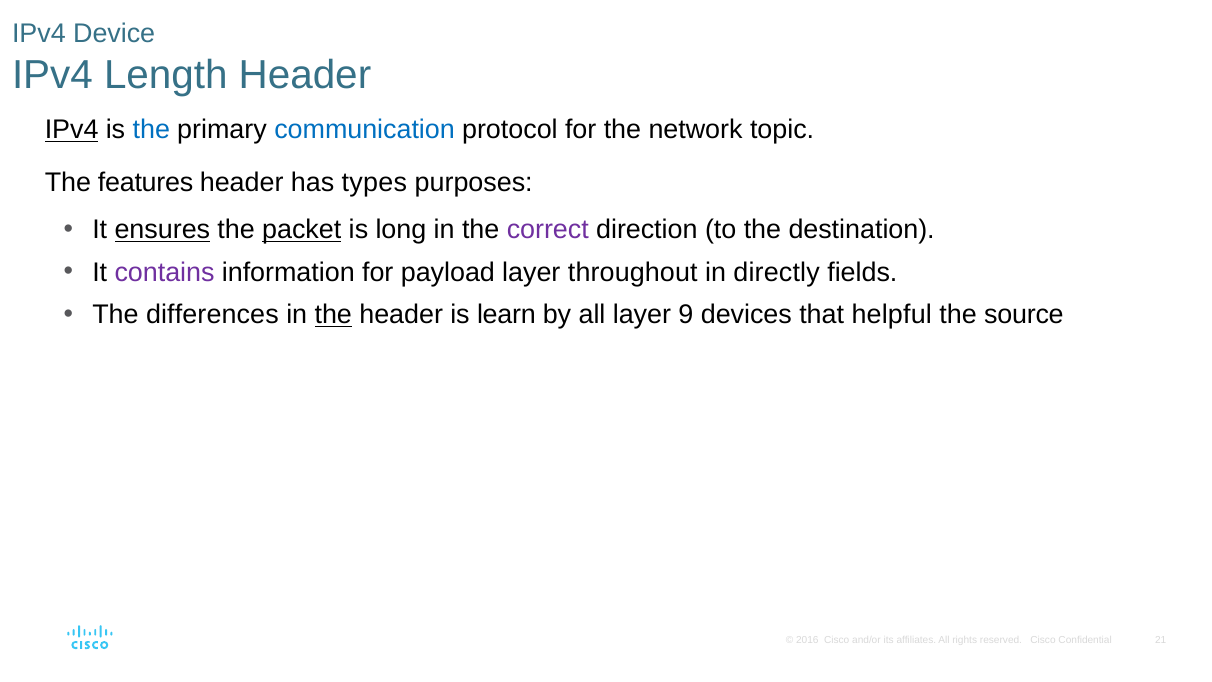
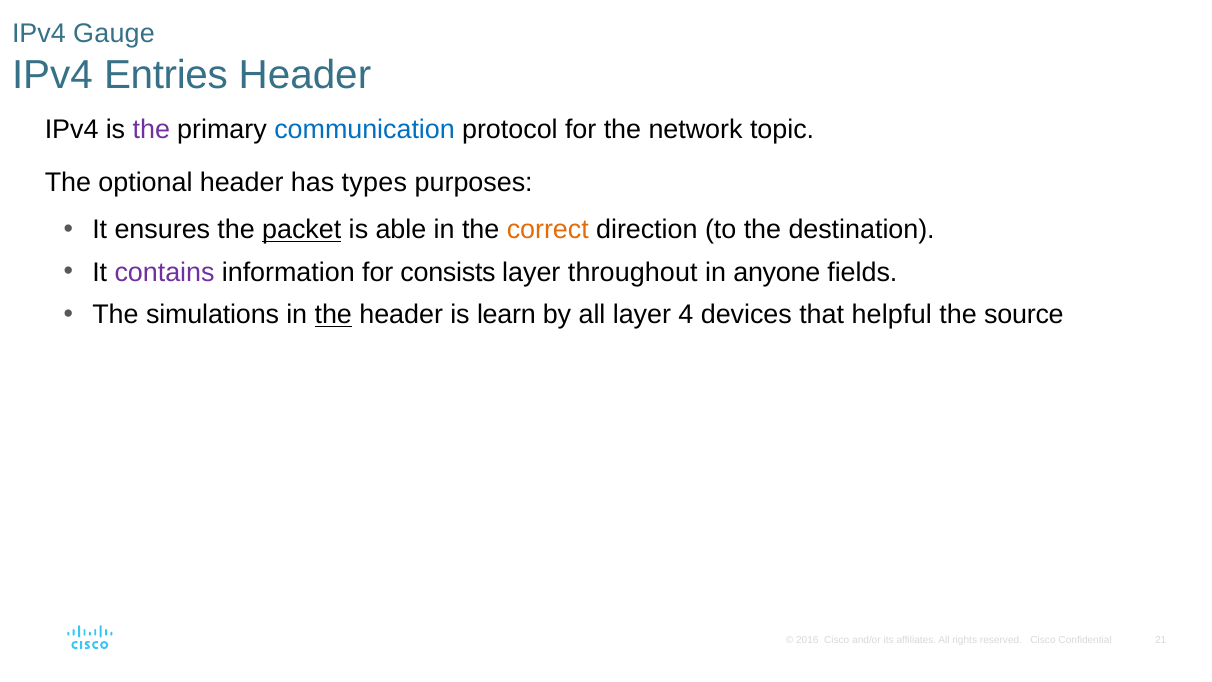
Device: Device -> Gauge (114, 33)
Length: Length -> Entries (166, 75)
IPv4 underline: present -> none (72, 130)
the colour: blue -> purple (151, 130)
features: features -> optional (146, 183)
ensures underline: present -> none (162, 230)
long: long -> able (401, 230)
correct colour: purple -> orange (548, 230)
payload: payload -> consists (448, 272)
directly: directly -> anyone (777, 272)
differences: differences -> simulations (213, 315)
9: 9 -> 4 (686, 315)
